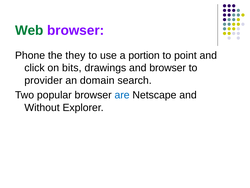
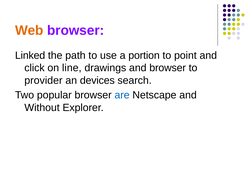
Web colour: green -> orange (29, 30)
Phone: Phone -> Linked (30, 55)
they: they -> path (75, 55)
bits: bits -> line (72, 68)
domain: domain -> devices (97, 80)
